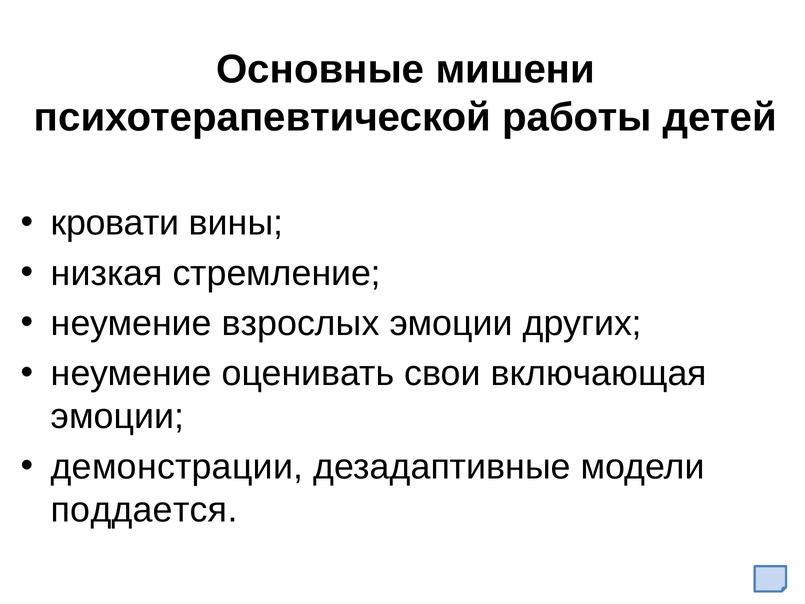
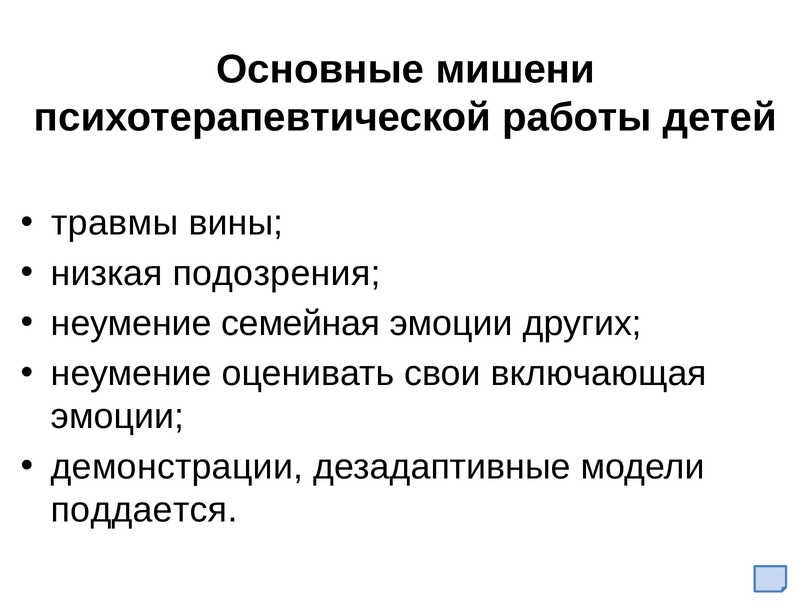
кровати: кровати -> травмы (115, 223)
стремление: стремление -> подозрения (277, 273)
взрослых: взрослых -> семейная (301, 323)
